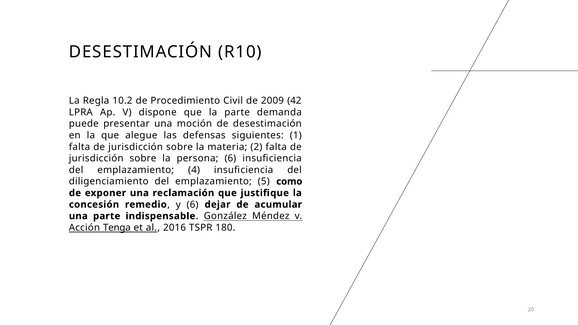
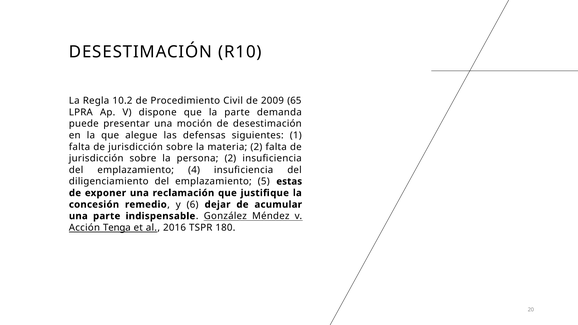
42: 42 -> 65 (294, 101)
persona 6: 6 -> 2 (230, 158)
como: como -> estas (289, 182)
